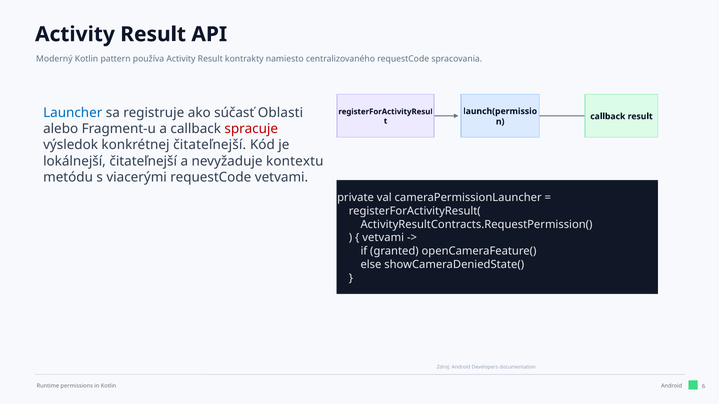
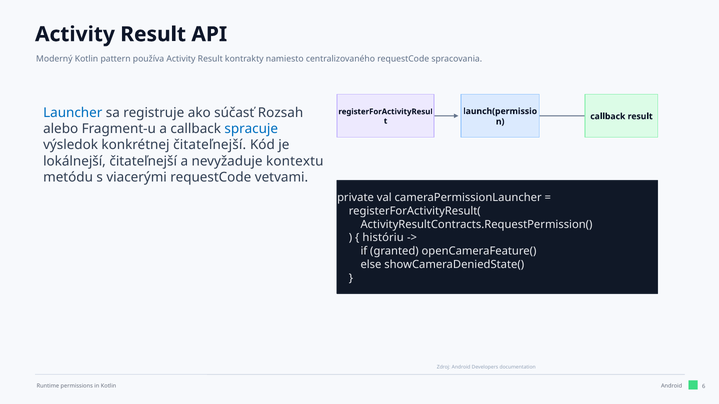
Oblasti: Oblasti -> Rozsah (281, 113)
spracuje colour: red -> blue (251, 129)
vetvami: vetvami -> históriu (383, 238)
